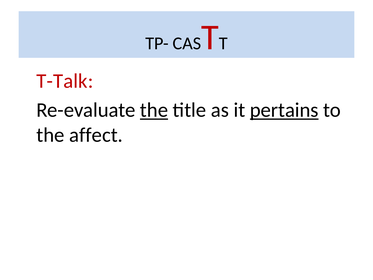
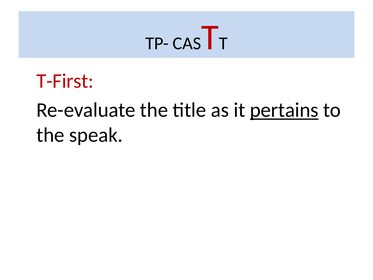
T-Talk: T-Talk -> T-First (65, 81)
the underline: present -> none (154, 110)
affect: affect -> speak (96, 135)
